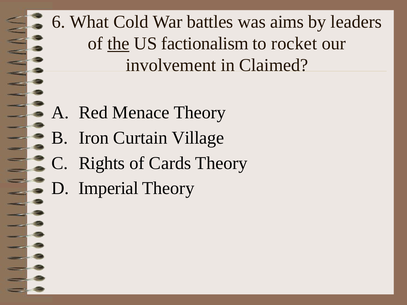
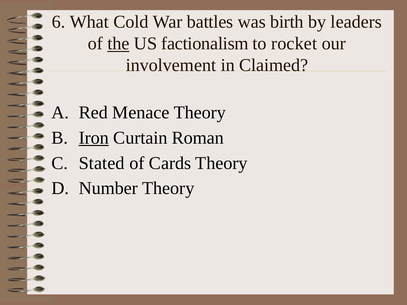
aims: aims -> birth (287, 22)
Iron underline: none -> present (94, 138)
Village: Village -> Roman (198, 138)
Rights: Rights -> Stated (102, 163)
Imperial: Imperial -> Number (108, 189)
